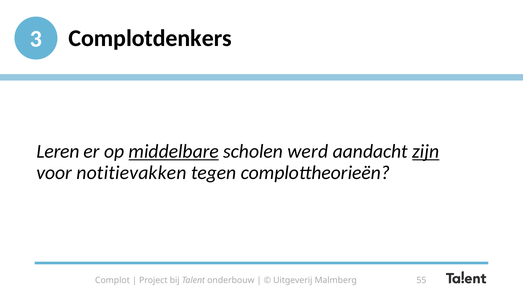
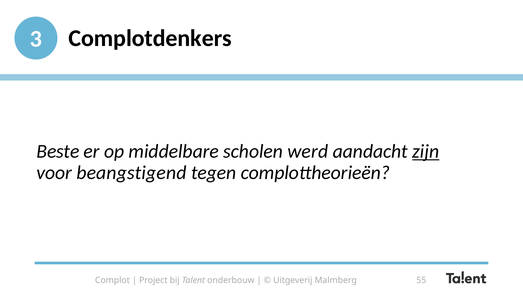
Leren: Leren -> Beste (58, 152)
middelbare underline: present -> none (174, 152)
notitievakken: notitievakken -> beangstigend (131, 173)
